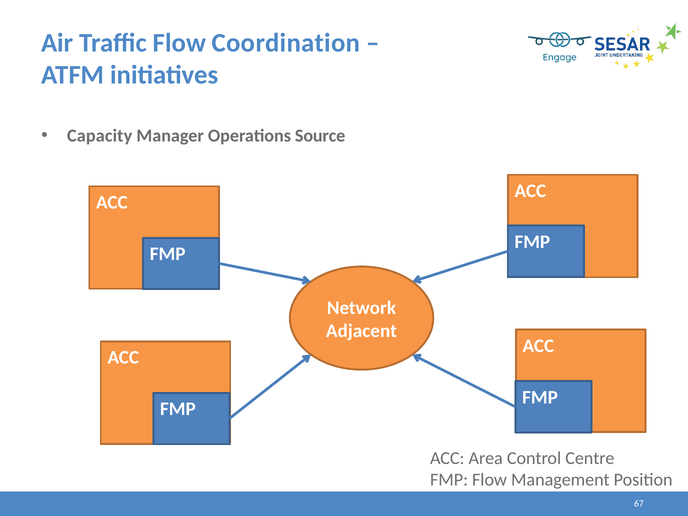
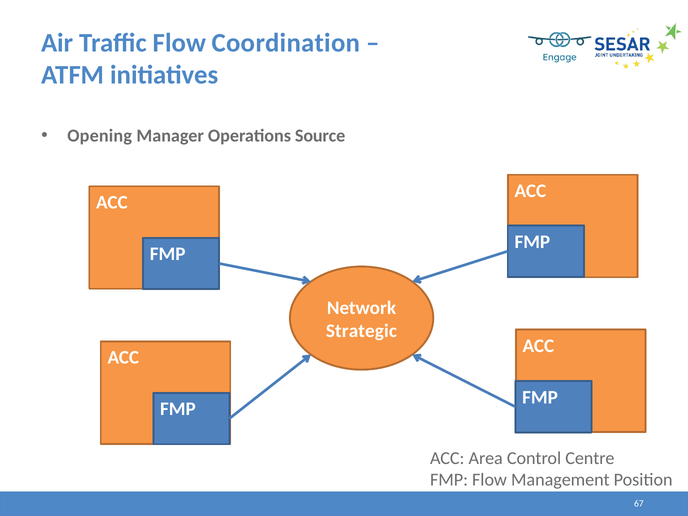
Capacity: Capacity -> Opening (100, 136)
Adjacent: Adjacent -> Strategic (361, 331)
